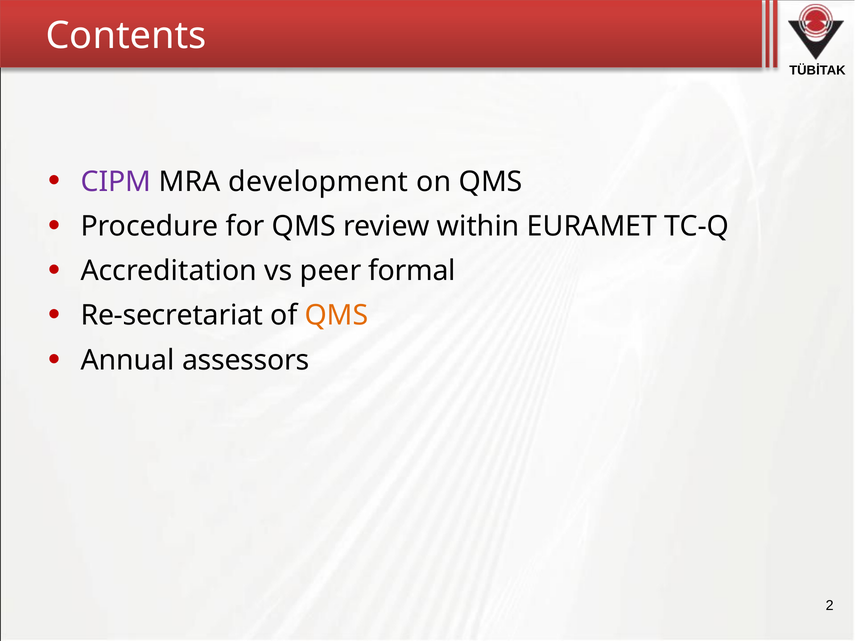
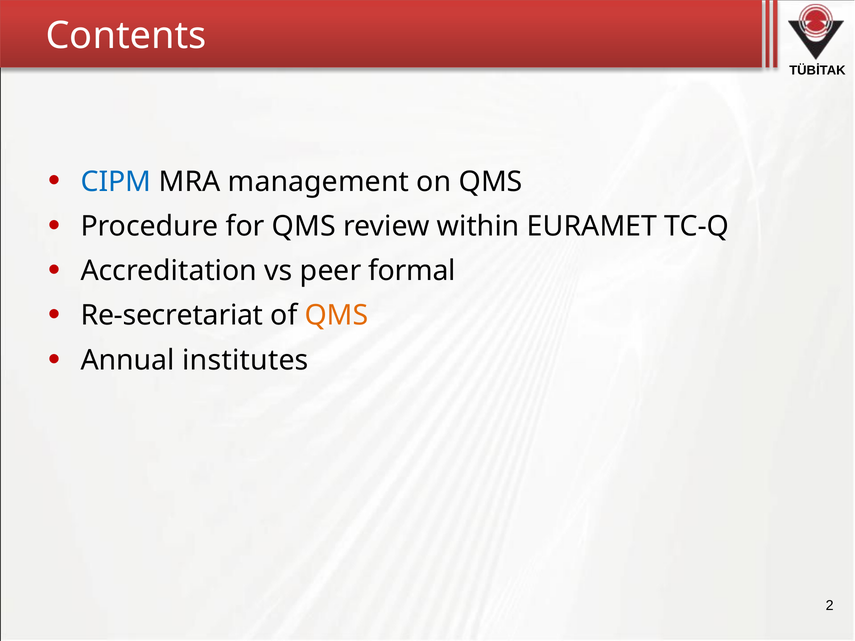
CIPM colour: purple -> blue (116, 182)
development: development -> management (318, 182)
assessors: assessors -> institutes (245, 360)
